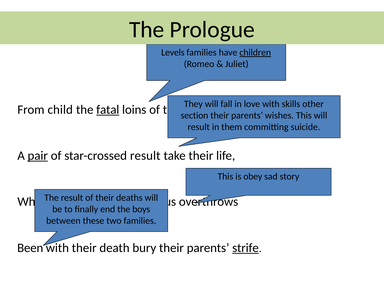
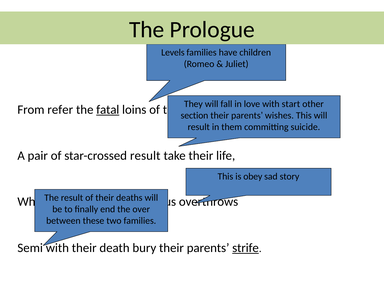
children underline: present -> none (255, 53)
skills: skills -> start (291, 104)
child: child -> refer (60, 110)
pair underline: present -> none (38, 156)
boys: boys -> over (141, 209)
Been: Been -> Semi (30, 248)
